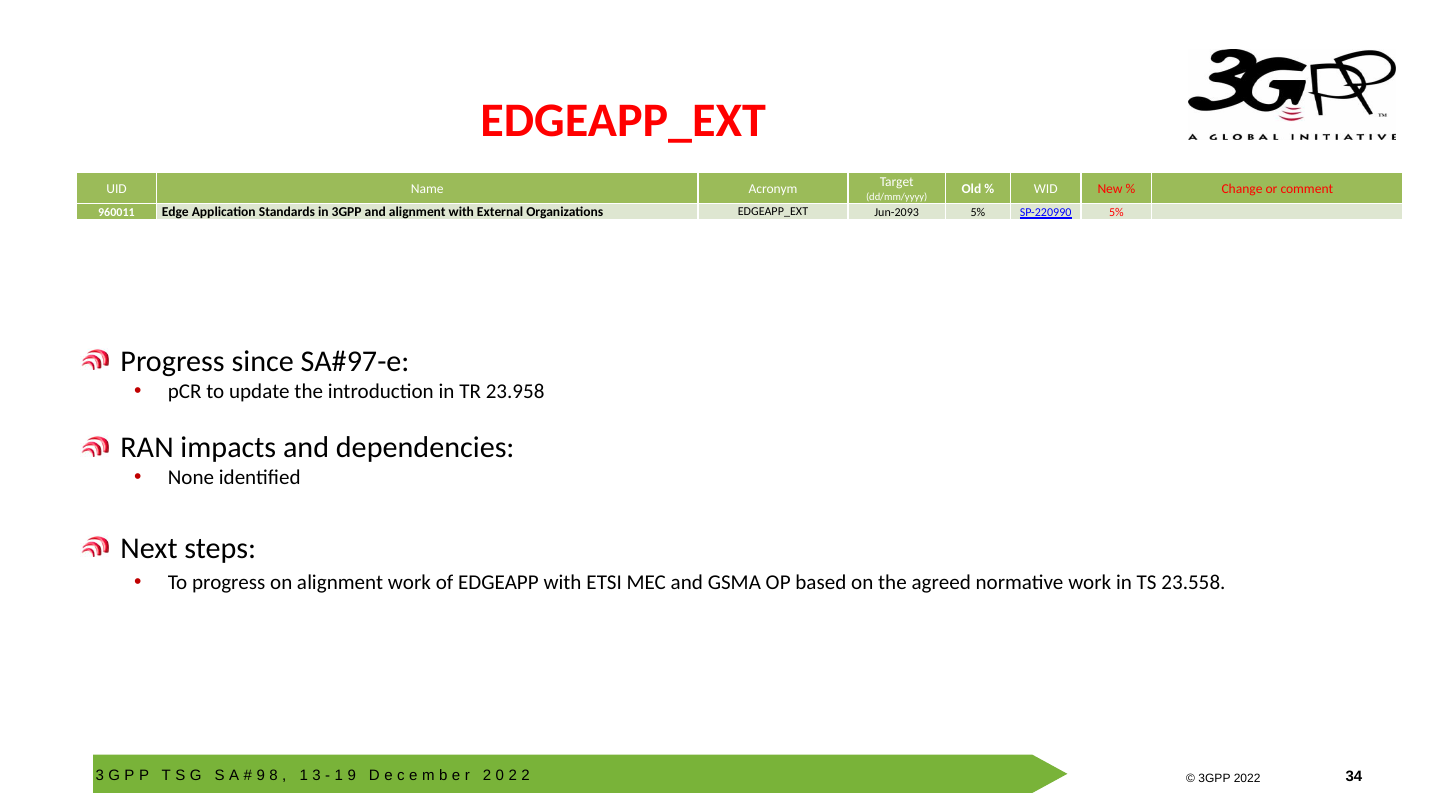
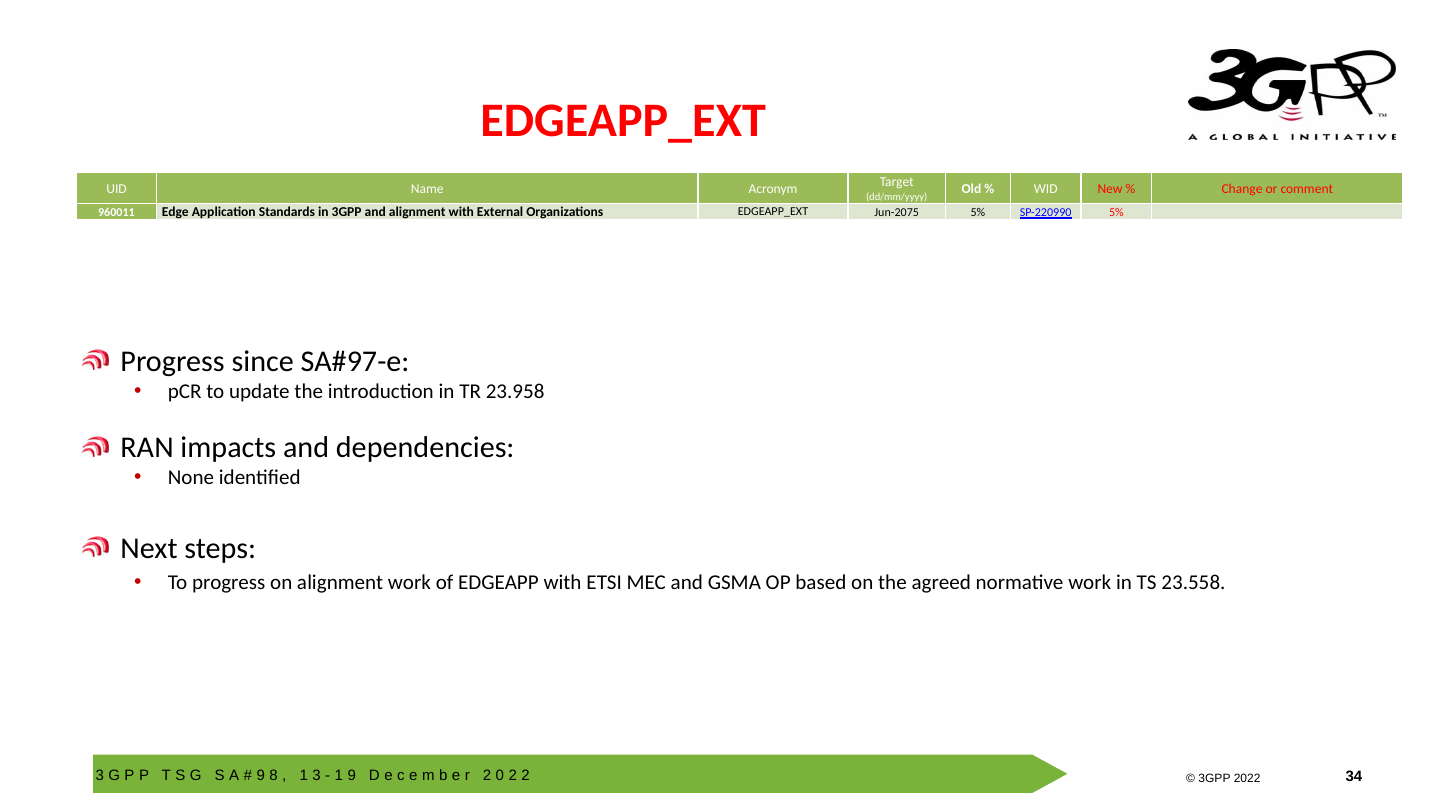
Jun-2093: Jun-2093 -> Jun-2075 (897, 213)
